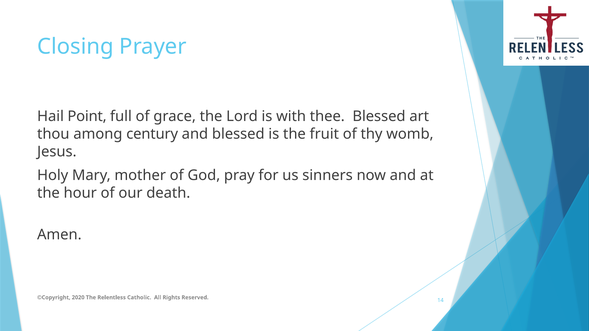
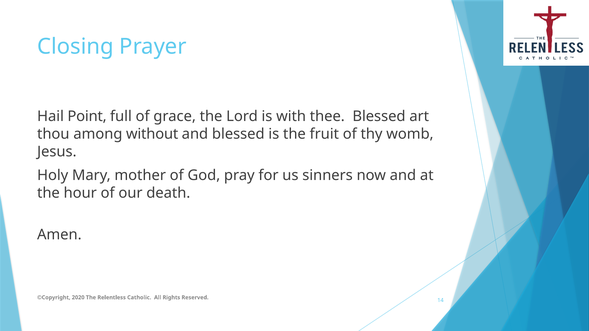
century: century -> without (152, 134)
